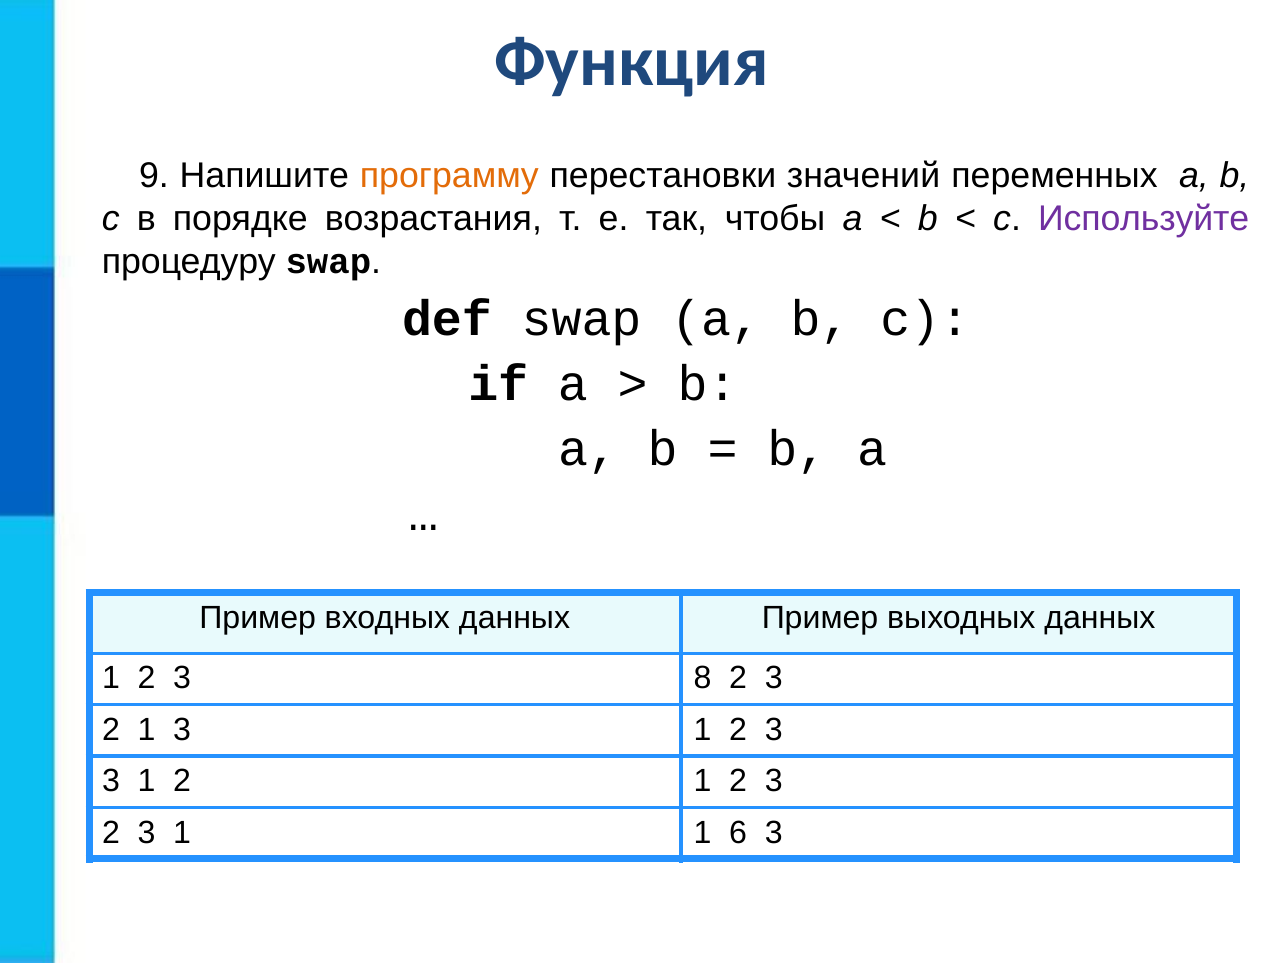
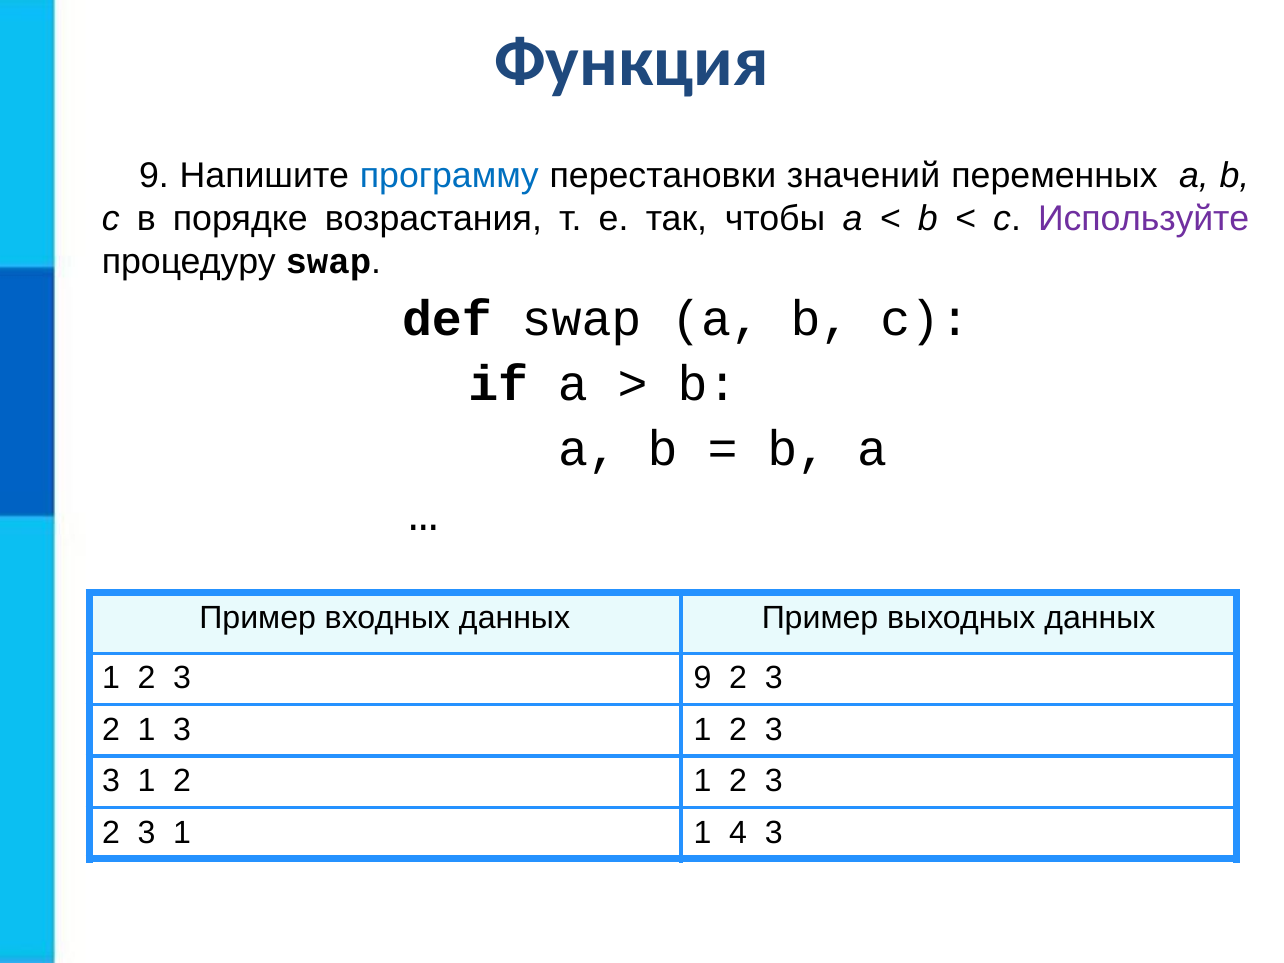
программу colour: orange -> blue (449, 176)
3 8: 8 -> 9 (703, 678)
6: 6 -> 4 (738, 832)
